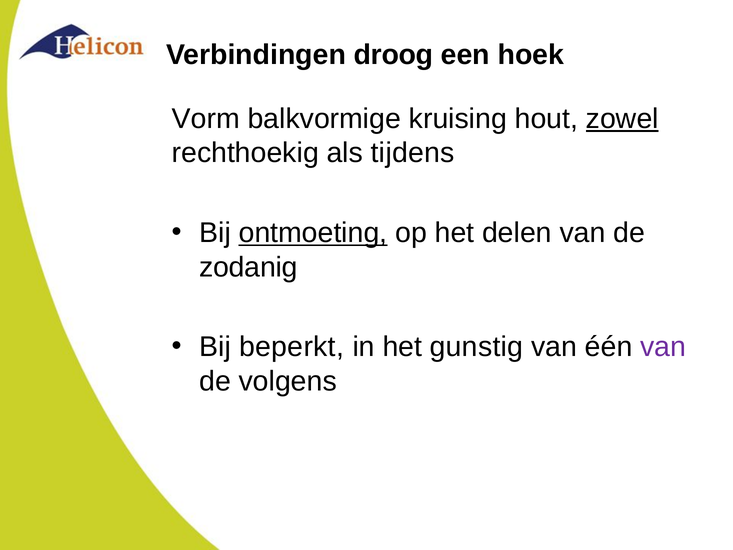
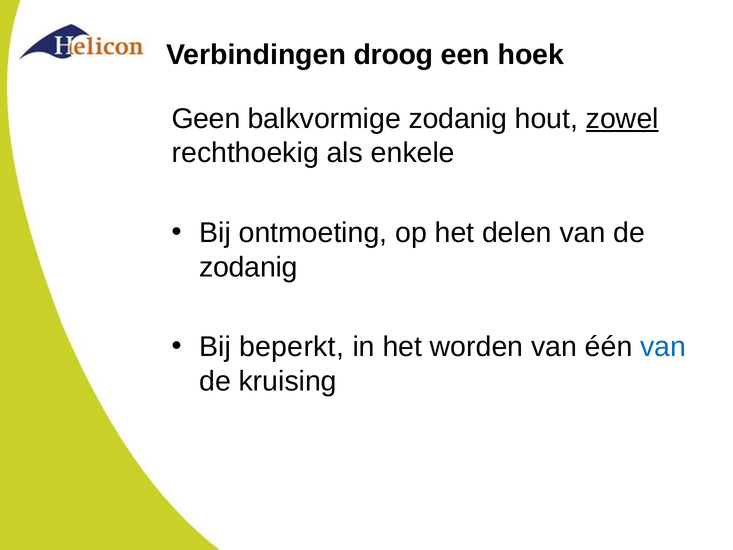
Vorm: Vorm -> Geen (206, 119)
balkvormige kruising: kruising -> zodanig (458, 119)
tijdens: tijdens -> enkele (413, 153)
ontmoeting underline: present -> none (313, 233)
gunstig: gunstig -> worden (477, 347)
van colour: purple -> blue (663, 347)
volgens: volgens -> kruising (288, 381)
